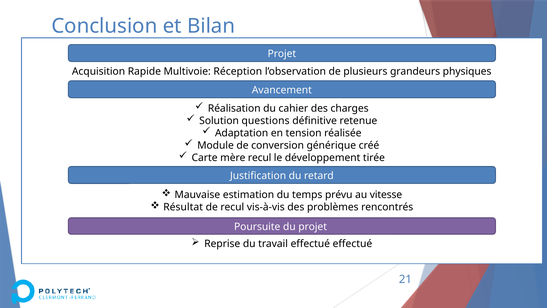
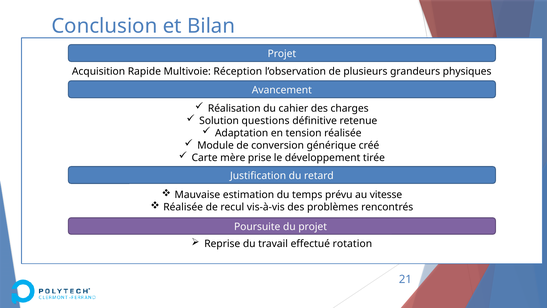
mère recul: recul -> prise (260, 158)
Résultat: Résultat -> Réalisée (183, 207)
effectué effectué: effectué -> rotation (352, 244)
